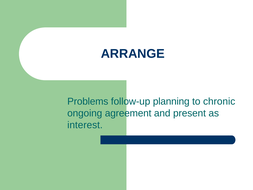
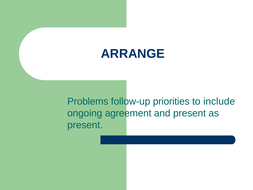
planning: planning -> priorities (171, 101)
chronic: chronic -> include (219, 101)
interest: interest -> present (85, 125)
